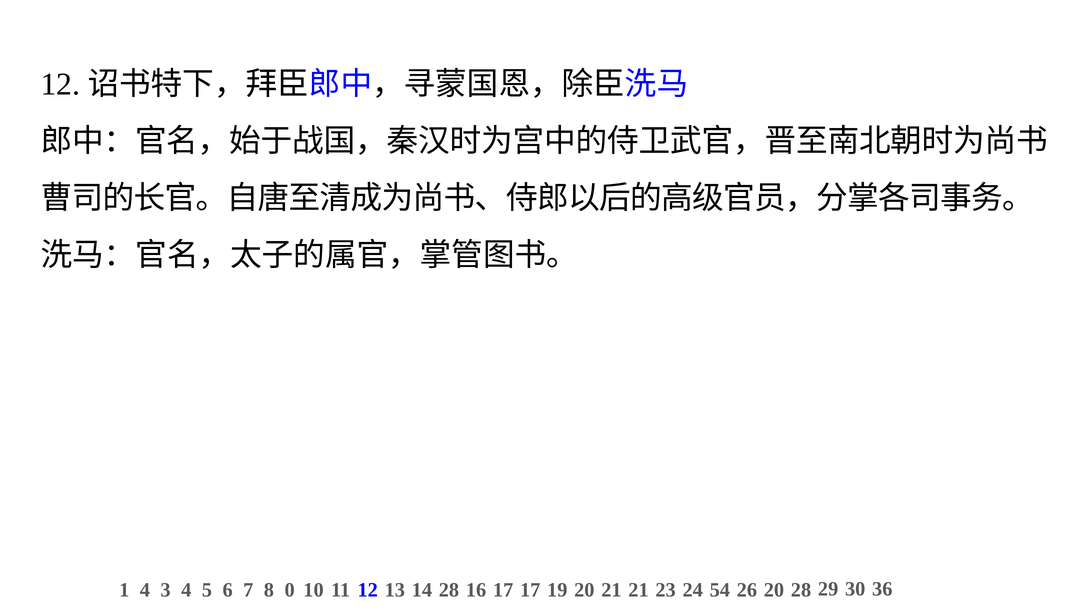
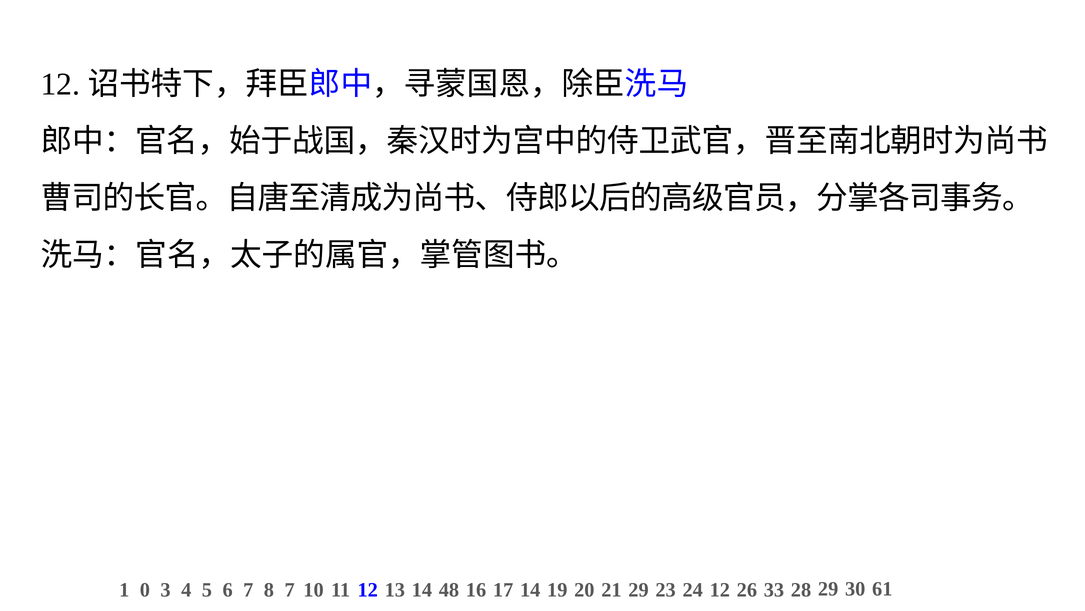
1 4: 4 -> 0 (145, 590)
8 0: 0 -> 7 (290, 590)
14 28: 28 -> 48 (449, 590)
17 17: 17 -> 14 (530, 590)
21 21: 21 -> 29 (639, 590)
24 54: 54 -> 12 (720, 590)
26 20: 20 -> 33 (774, 590)
36: 36 -> 61 (882, 589)
